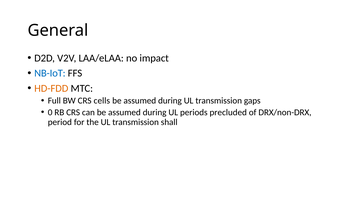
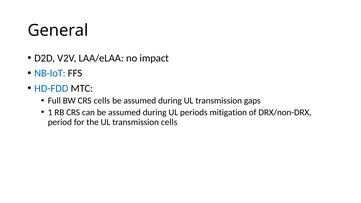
HD-FDD colour: orange -> blue (51, 88)
0: 0 -> 1 (50, 112)
precluded: precluded -> mitigation (228, 112)
transmission shall: shall -> cells (169, 122)
